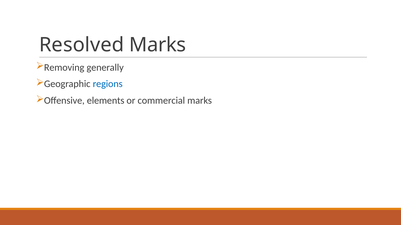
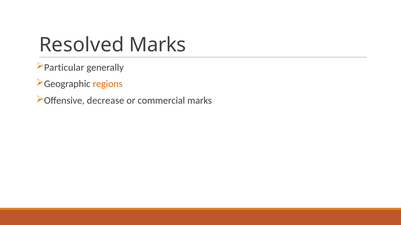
Removing: Removing -> Particular (64, 68)
regions colour: blue -> orange (108, 84)
elements: elements -> decrease (106, 101)
